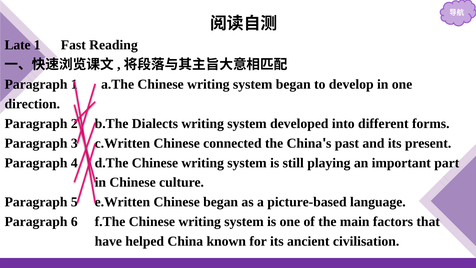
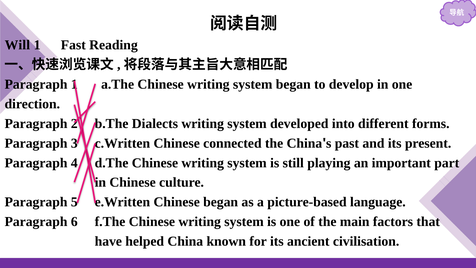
Late: Late -> Will (17, 45)
